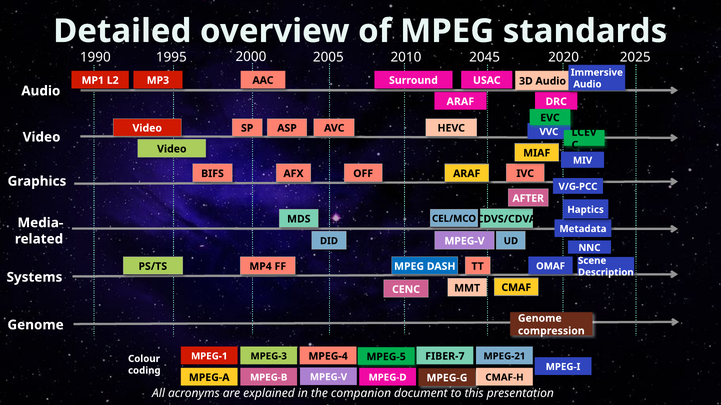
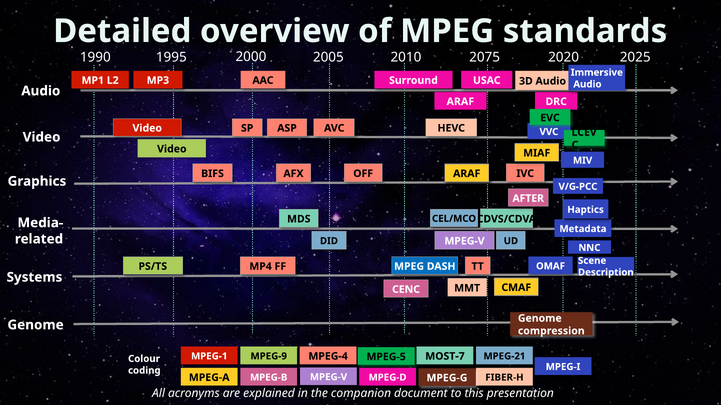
2045: 2045 -> 2075 (485, 57)
MPEG-3: MPEG-3 -> MPEG-9 (269, 357)
FIBER-7: FIBER-7 -> MOST-7 (445, 357)
CMAF-H: CMAF-H -> FIBER-H (504, 378)
